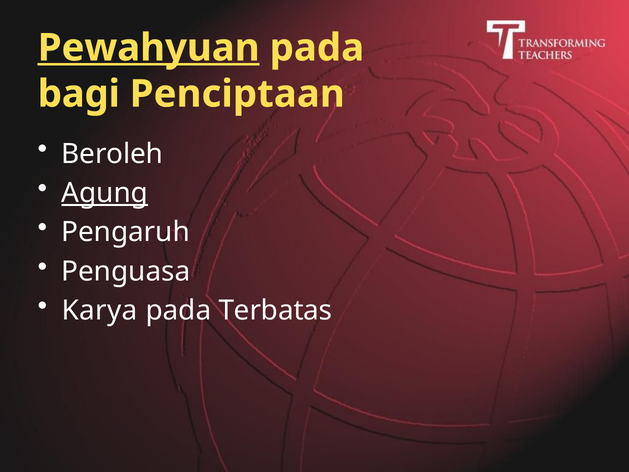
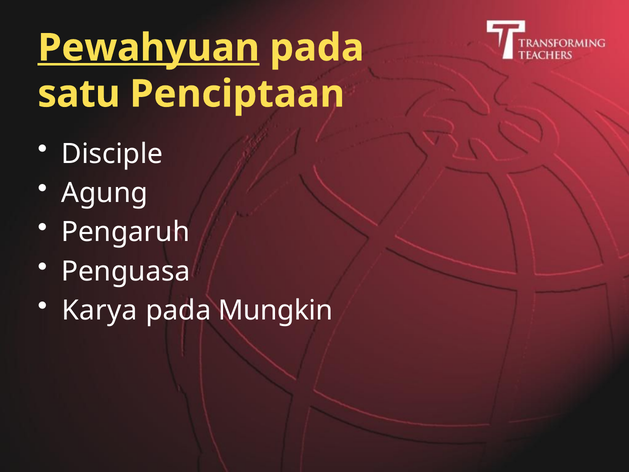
bagi: bagi -> satu (79, 94)
Beroleh: Beroleh -> Disciple (112, 154)
Agung underline: present -> none (105, 193)
Terbatas: Terbatas -> Mungkin (276, 310)
